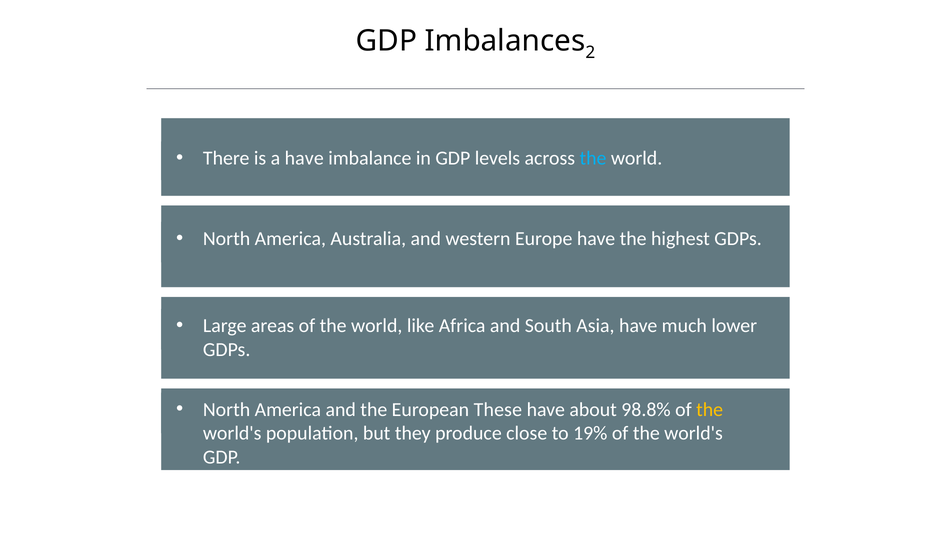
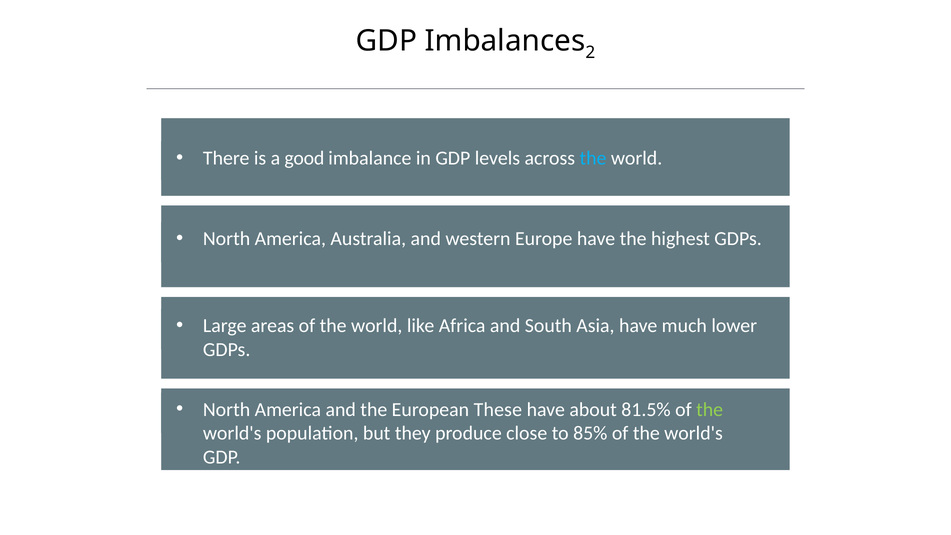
a have: have -> good (304, 158)
98.8%: 98.8% -> 81.5% (646, 409)
the colour: yellow -> light green (710, 409)
19%: 19% -> 85% (590, 433)
